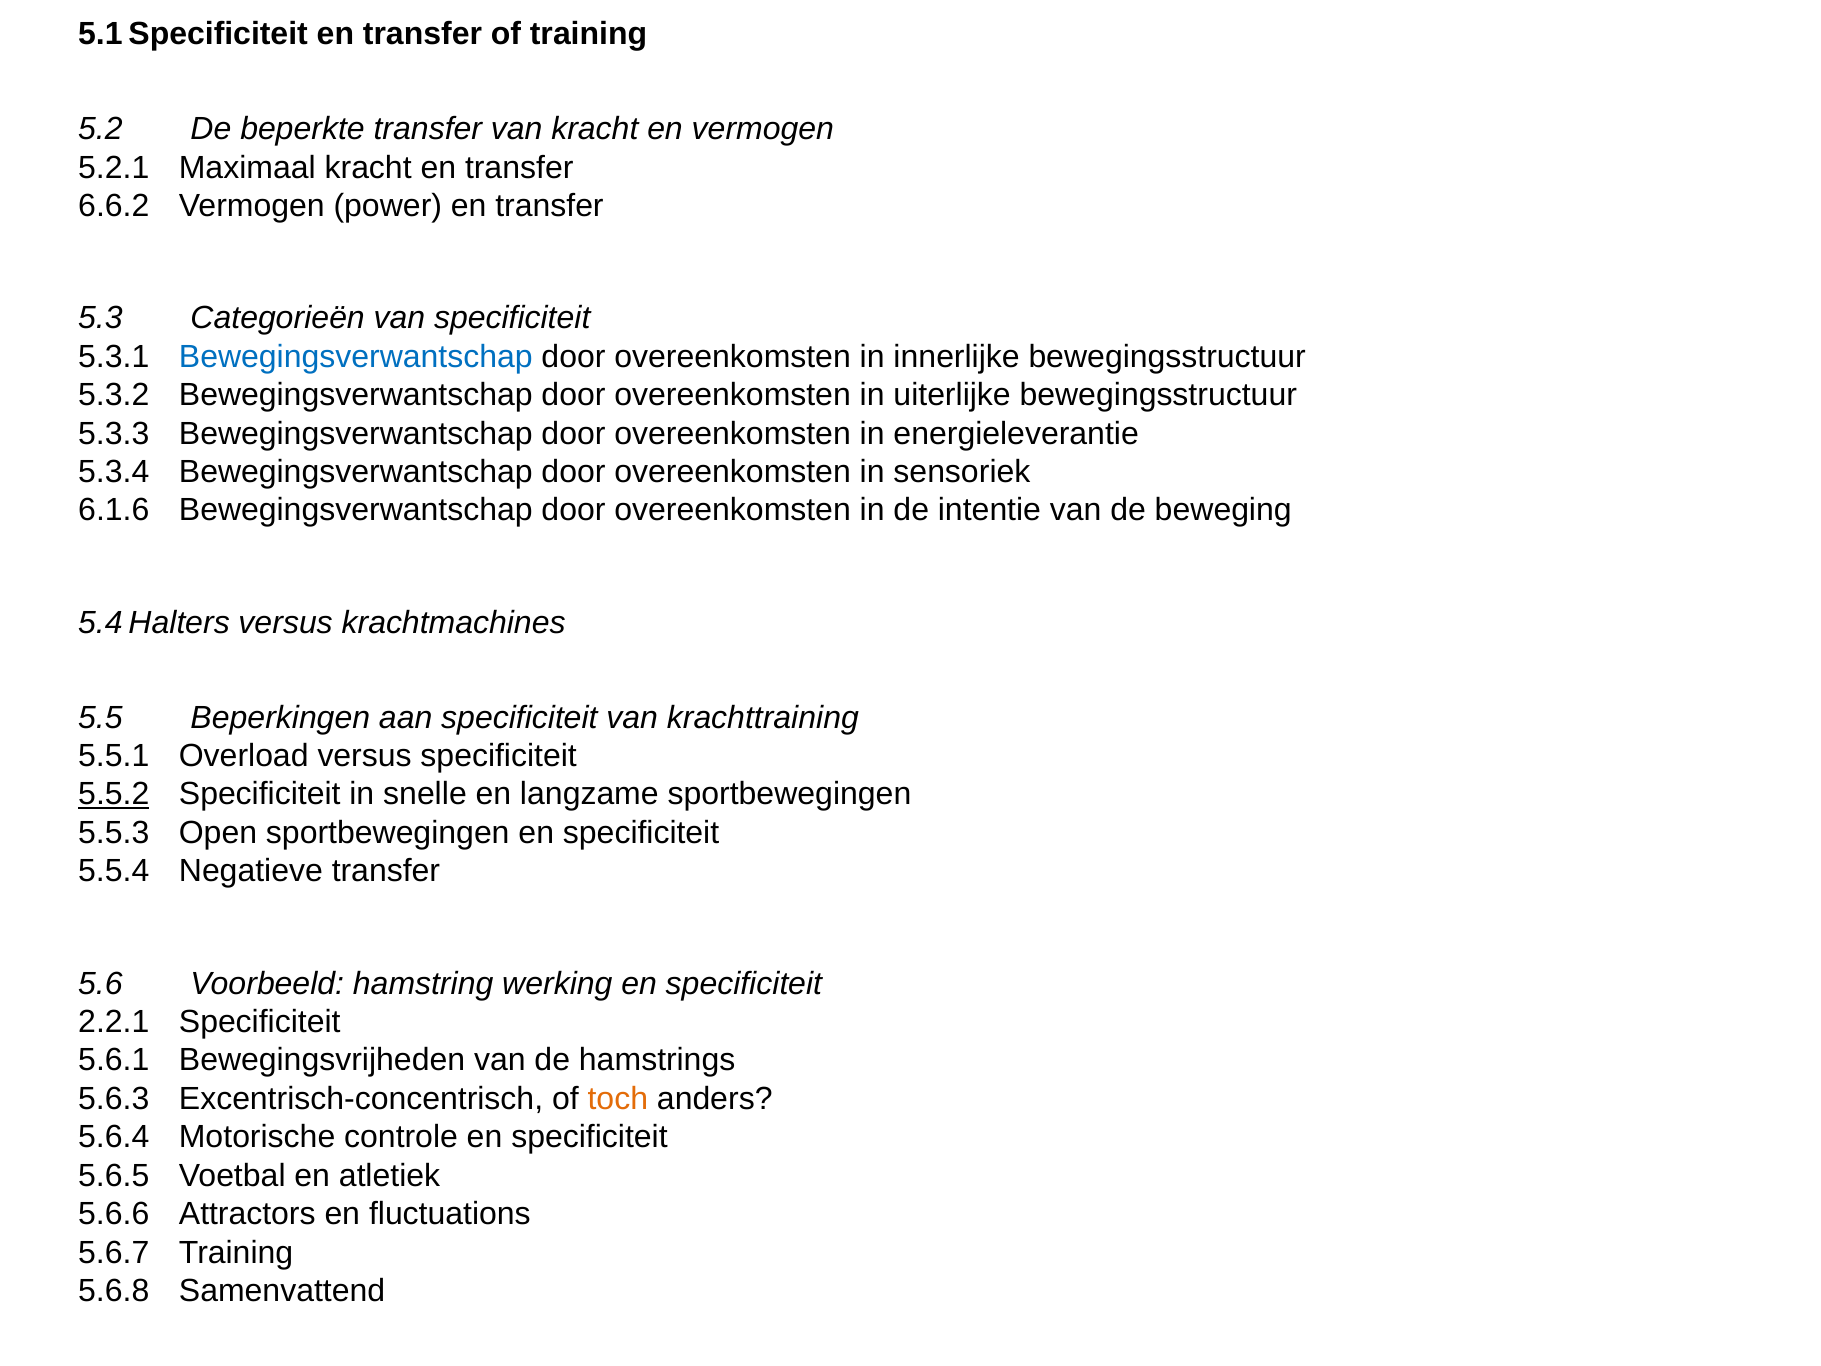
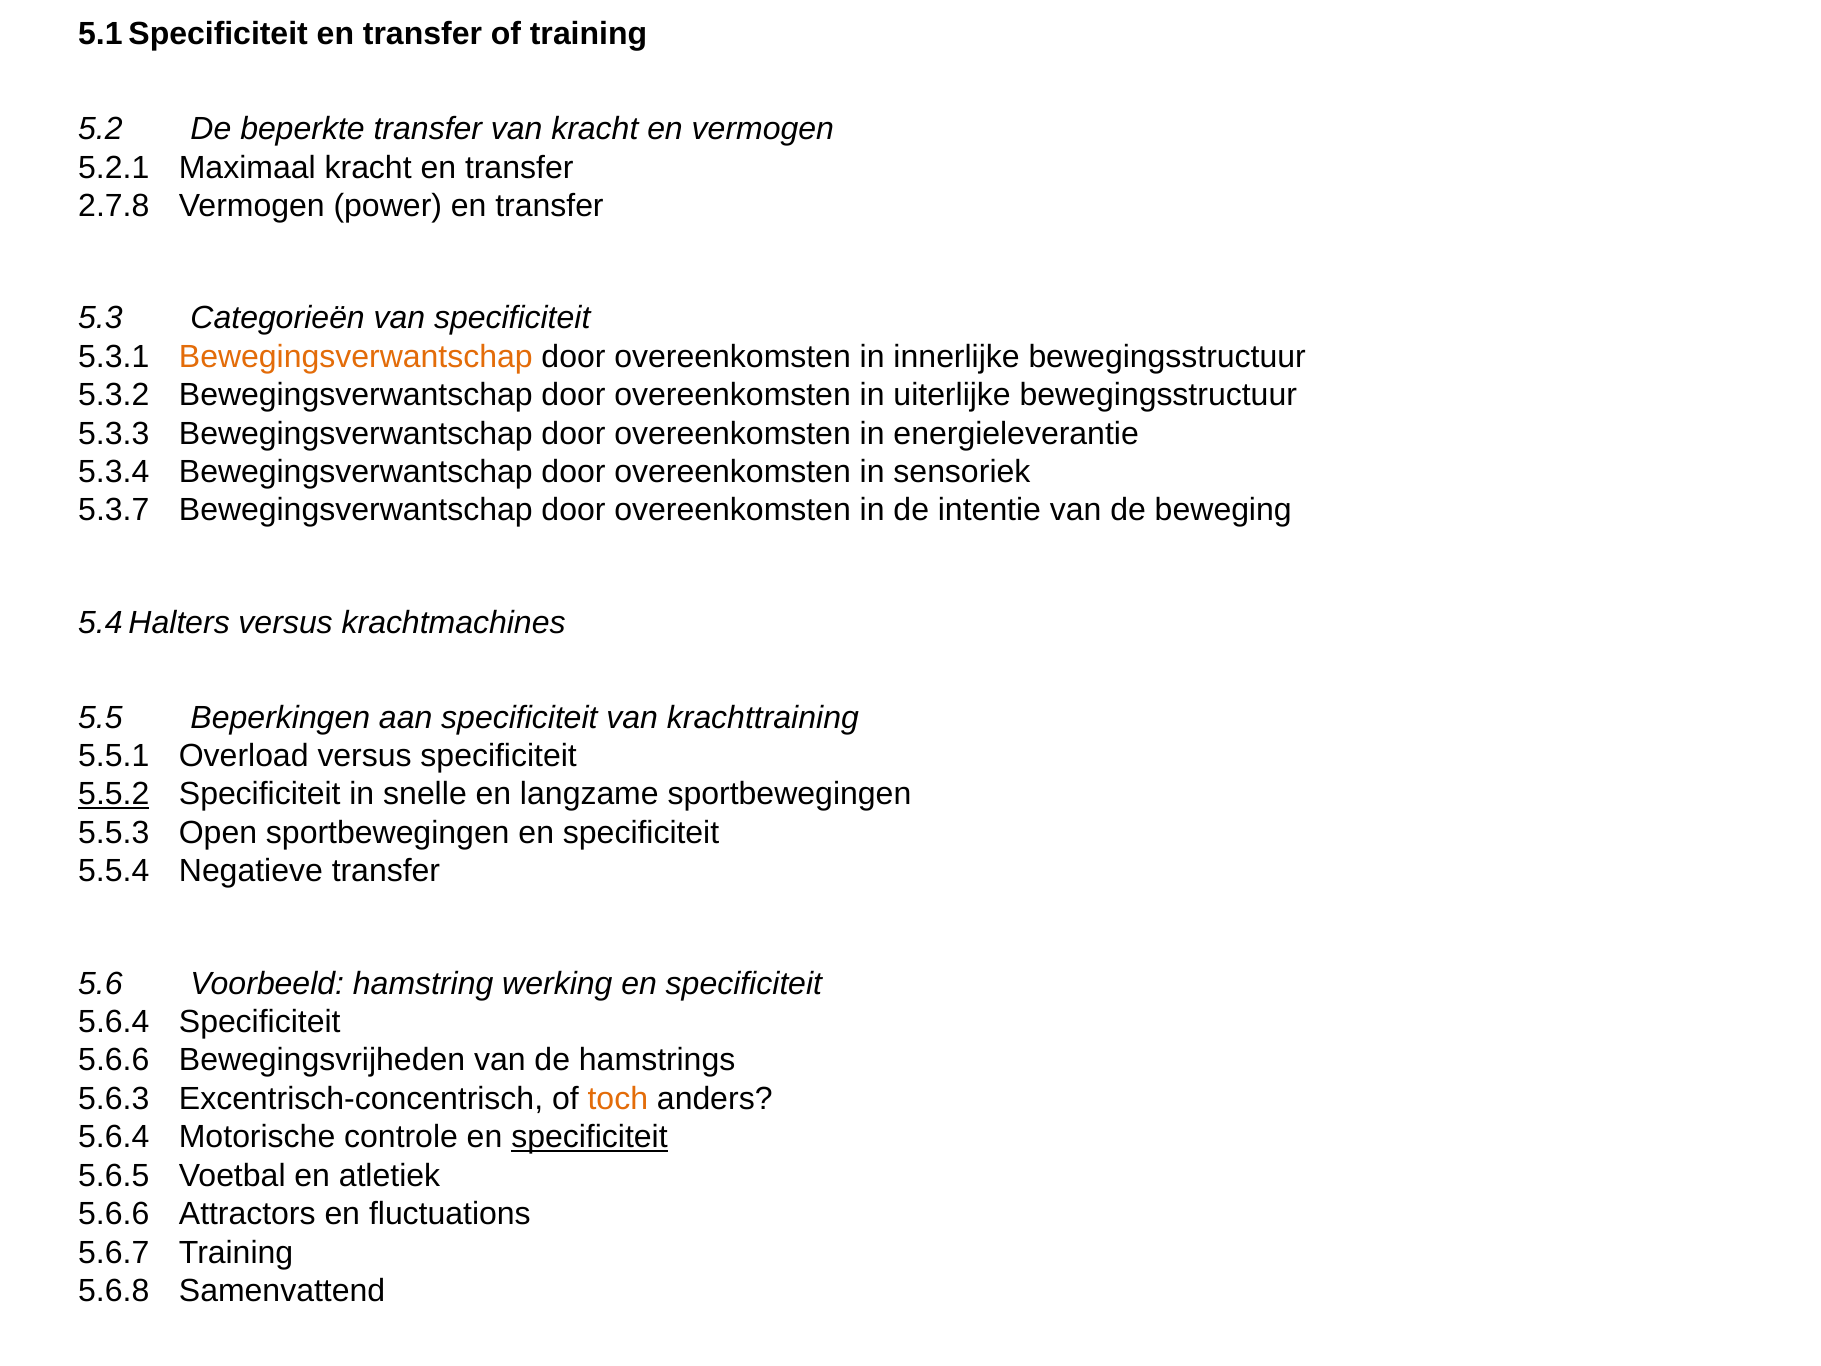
6.6.2: 6.6.2 -> 2.7.8 (114, 206)
Bewegingsverwantschap colour: blue -> orange (356, 357)
6.1.6: 6.1.6 -> 5.3.7 (114, 510)
2.2.1: 2.2.1 -> 5.6.4 (114, 1022)
5.6.1: 5.6.1 -> 5.6.6 (114, 1060)
specificiteit underline: none -> present (589, 1137)
